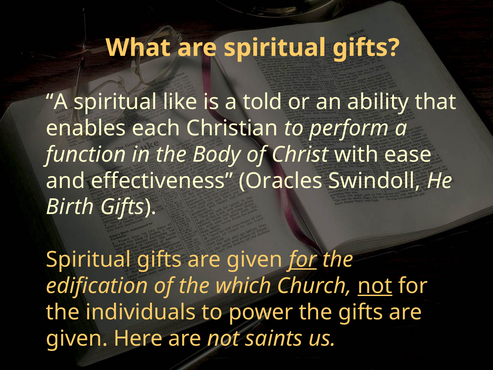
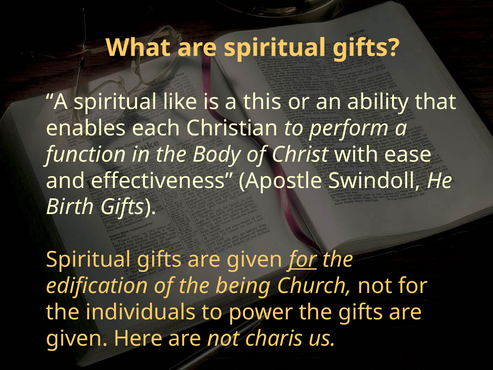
told: told -> this (262, 102)
Oracles: Oracles -> Apostle (281, 181)
which: which -> being (243, 286)
not underline: present -> none (375, 286)
saints: saints -> charis (274, 338)
